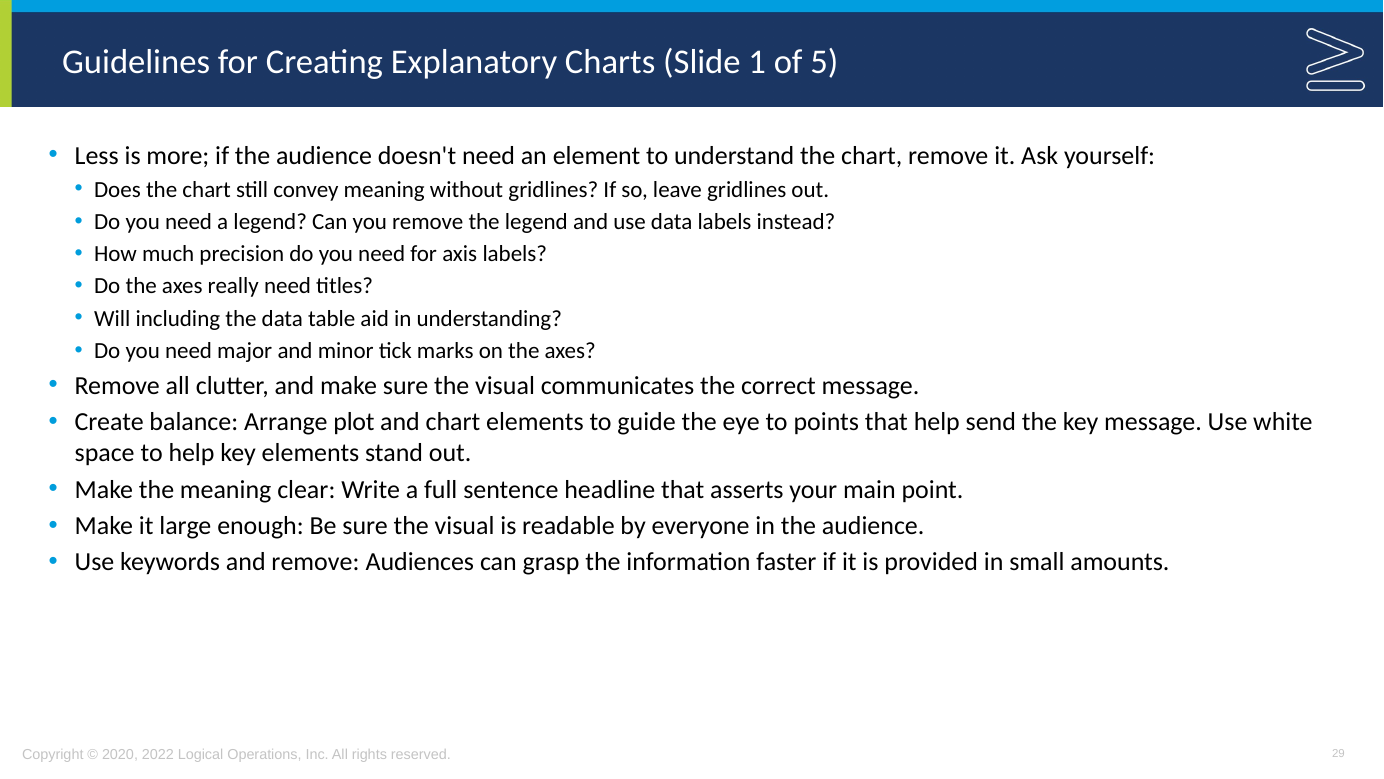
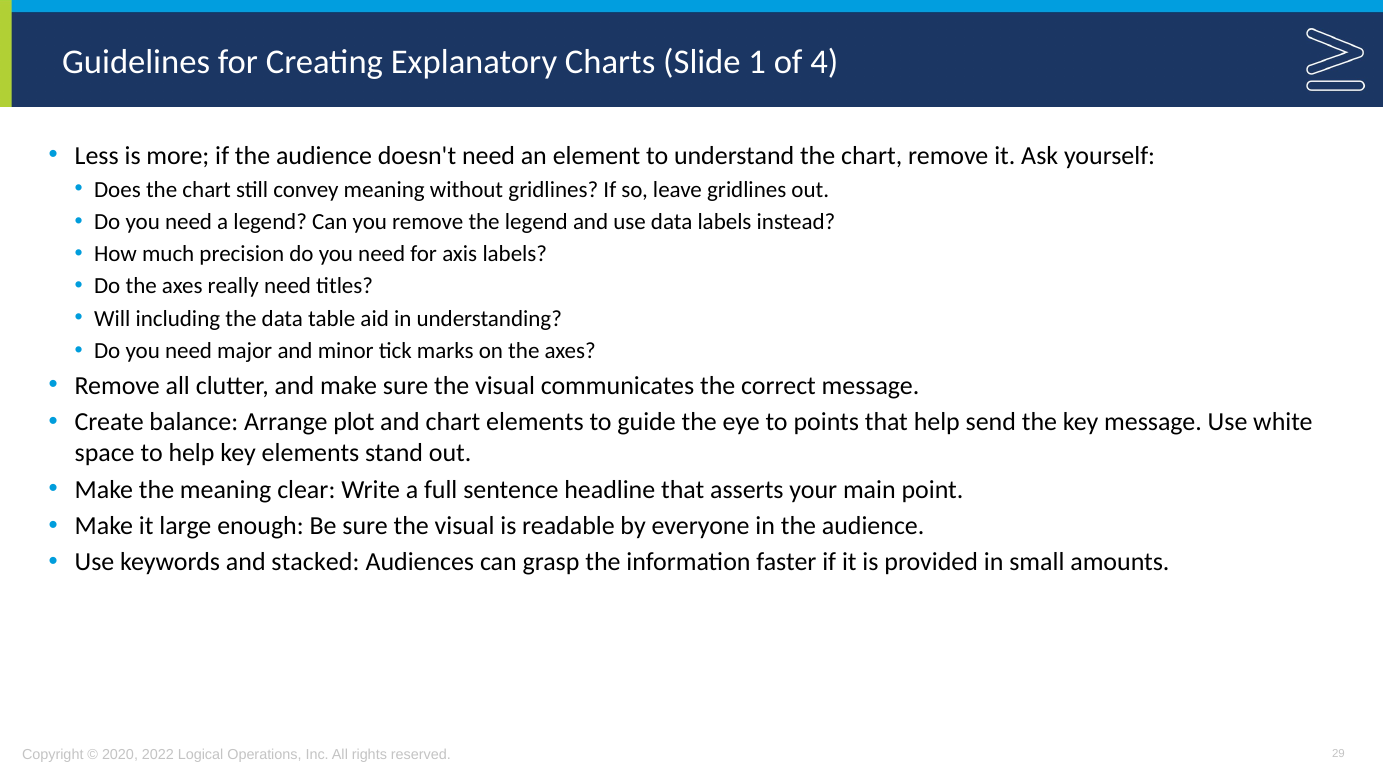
5: 5 -> 4 (824, 62)
and remove: remove -> stacked (315, 562)
